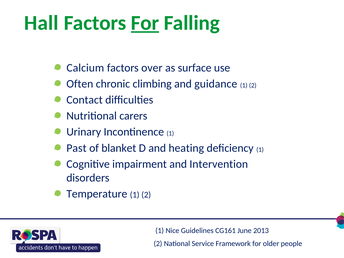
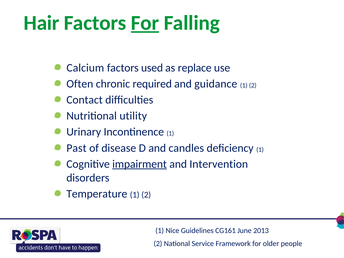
Hall: Hall -> Hair (42, 23)
over: over -> used (152, 68)
surface: surface -> replace (195, 68)
climbing: climbing -> required (152, 84)
carers: carers -> utility (133, 116)
blanket: blanket -> disease (119, 148)
heating: heating -> candles (186, 148)
impairment underline: none -> present (140, 164)
